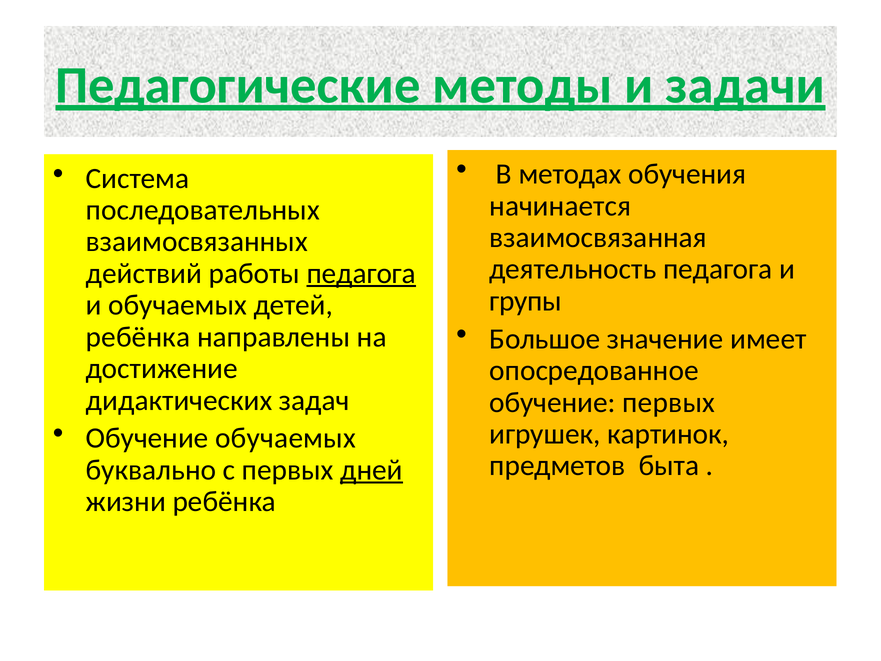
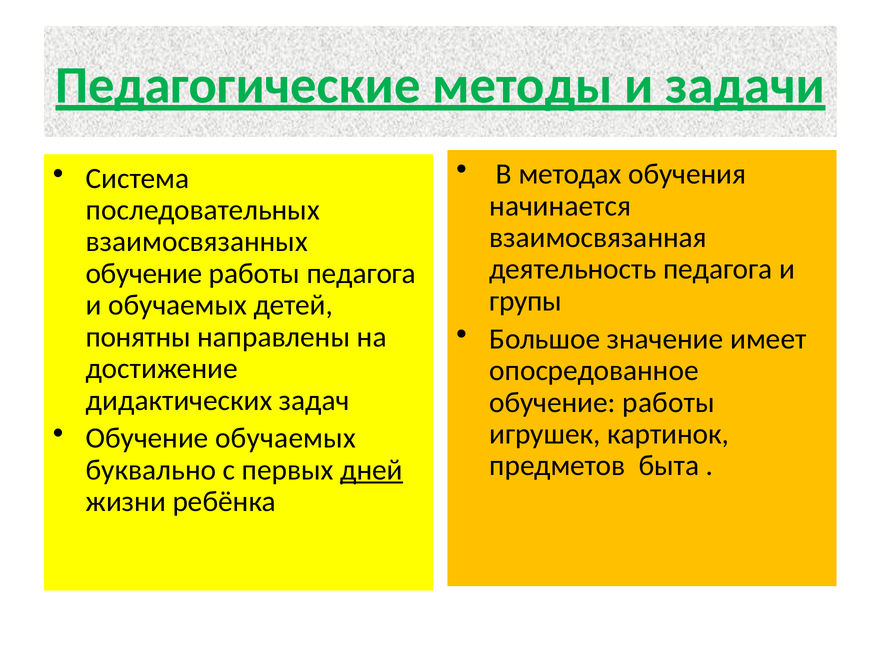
действий: действий -> обучение (144, 273)
педагога underline: present -> none (361, 273)
ребёнка: ребёнка -> понятны (138, 337)
первых: первых -> работы (669, 402)
